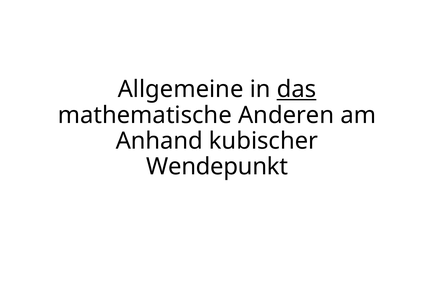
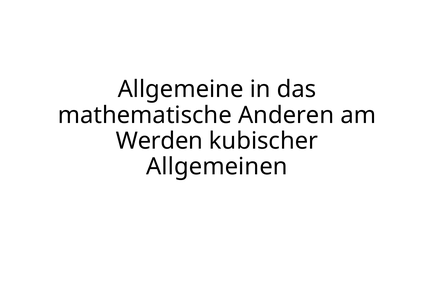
das underline: present -> none (297, 89)
Anhand: Anhand -> Werden (159, 141)
Wendepunkt: Wendepunkt -> Allgemeinen (217, 167)
